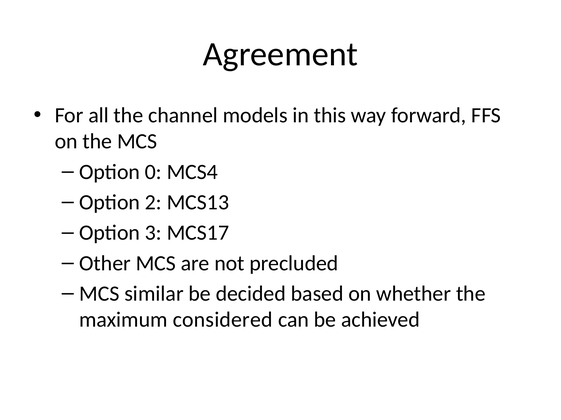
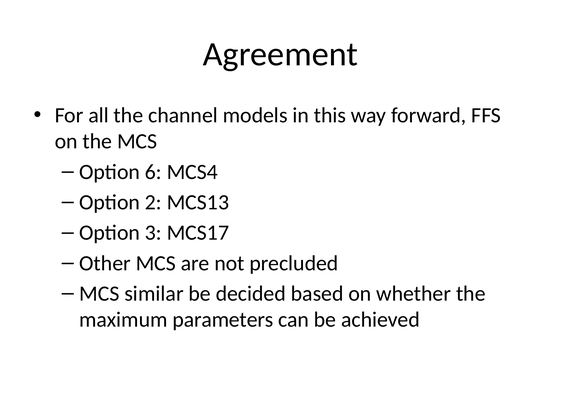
0: 0 -> 6 (153, 172)
considered: considered -> parameters (223, 320)
